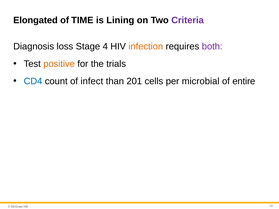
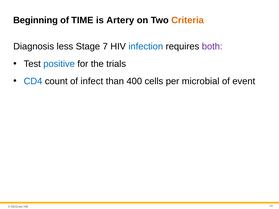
Elongated: Elongated -> Beginning (36, 20)
Lining: Lining -> Artery (120, 20)
Criteria colour: purple -> orange (188, 20)
loss: loss -> less (65, 47)
4: 4 -> 7 (105, 47)
infection colour: orange -> blue (146, 47)
positive colour: orange -> blue (59, 64)
201: 201 -> 400 (134, 81)
entire: entire -> event (244, 81)
